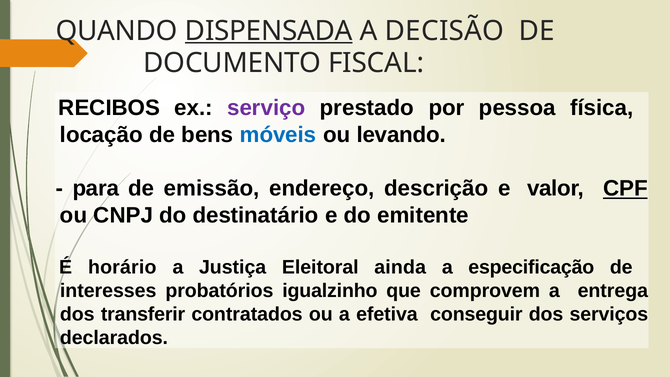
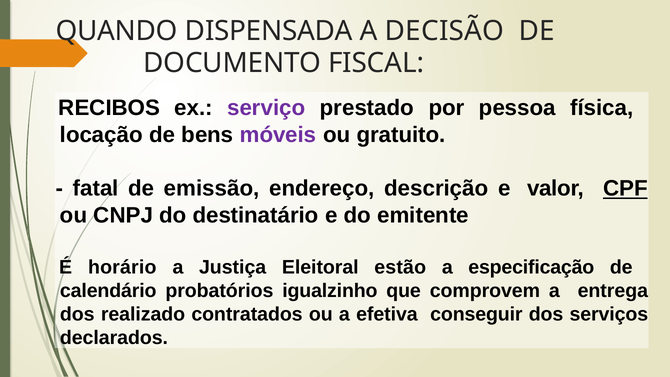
DISPENSADA underline: present -> none (269, 31)
móveis colour: blue -> purple (278, 135)
levando: levando -> gratuito (401, 135)
para: para -> fatal (96, 188)
ainda: ainda -> estão (400, 267)
interesses: interesses -> calendário (108, 291)
transferir: transferir -> realizado (143, 314)
